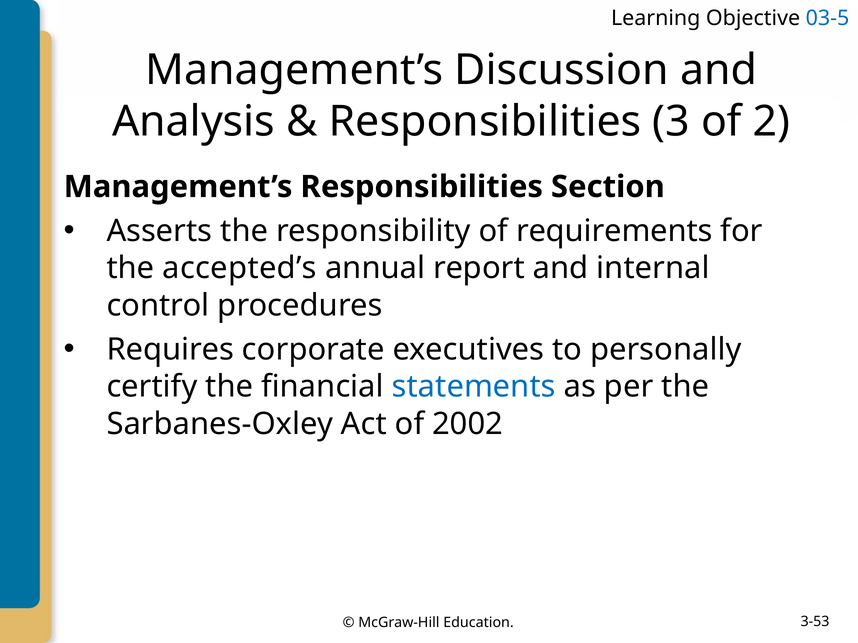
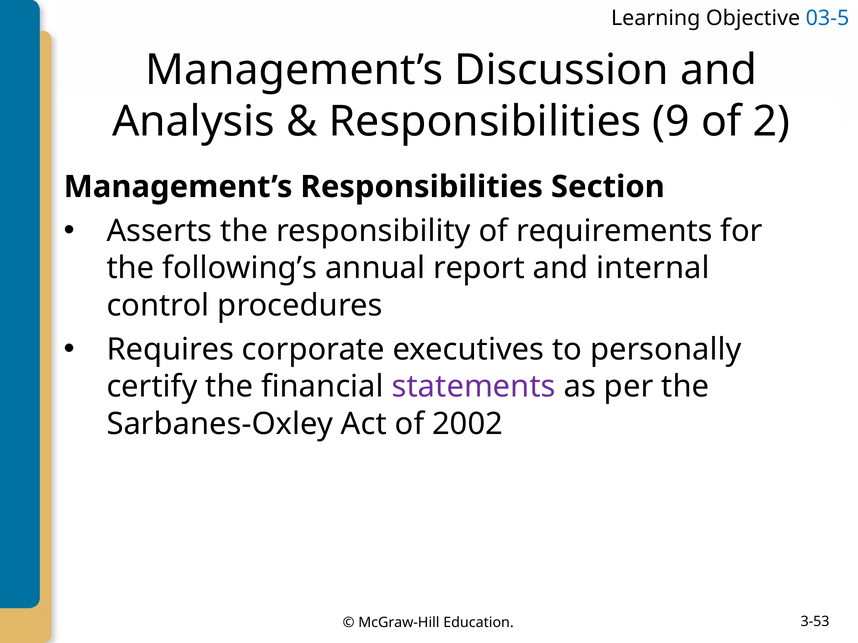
3: 3 -> 9 (671, 122)
accepted’s: accepted’s -> following’s (240, 268)
statements colour: blue -> purple (474, 387)
